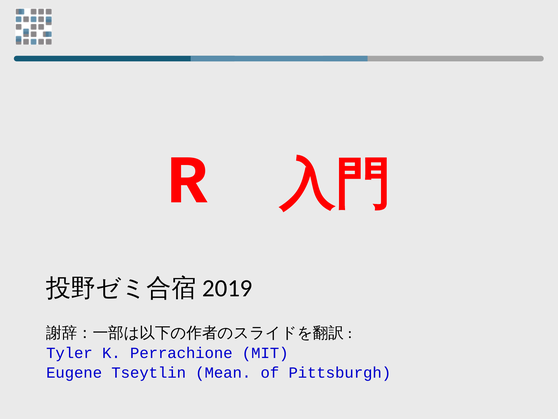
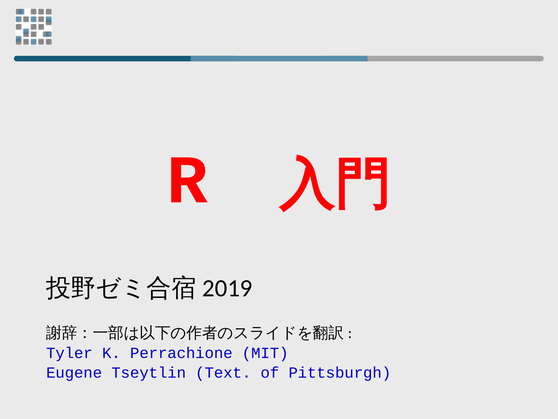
Mean: Mean -> Text (223, 372)
